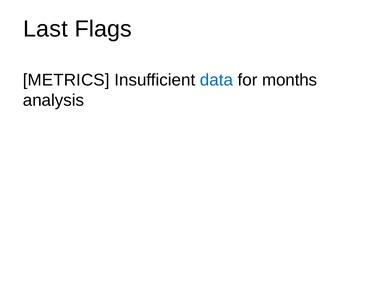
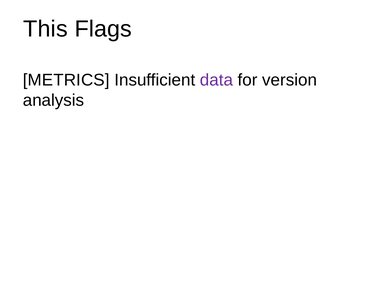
Last: Last -> This (45, 29)
data colour: blue -> purple (216, 80)
months: months -> version (290, 80)
